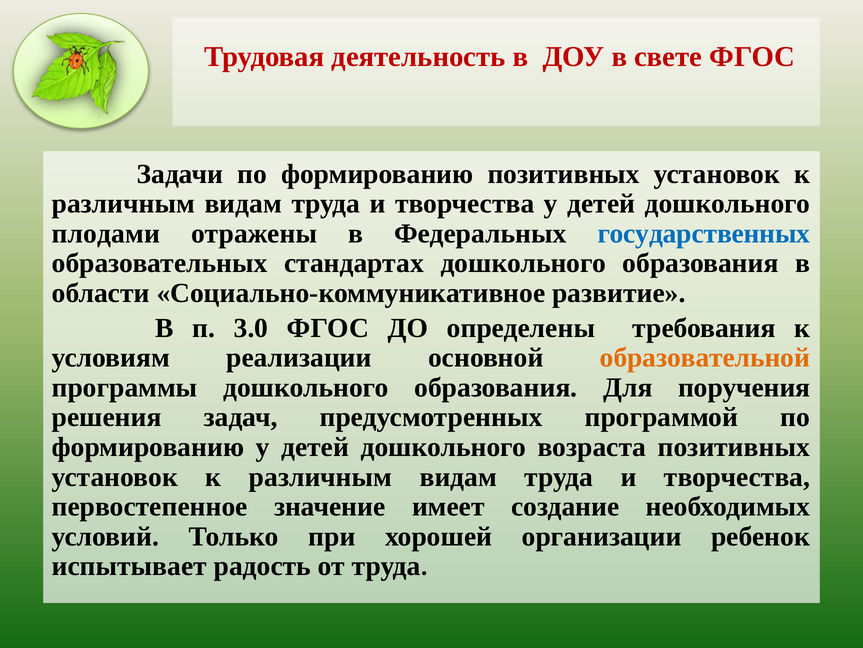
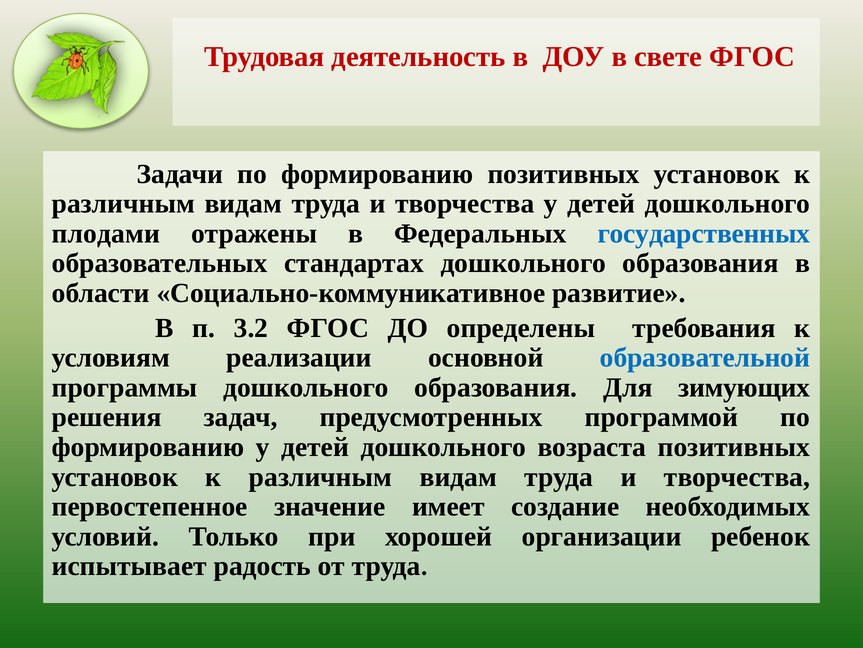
3.0: 3.0 -> 3.2 (251, 328)
образовательной colour: orange -> blue (705, 357)
поручения: поручения -> зимующих (744, 387)
